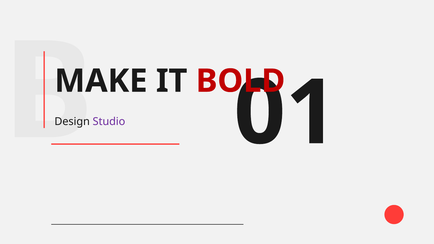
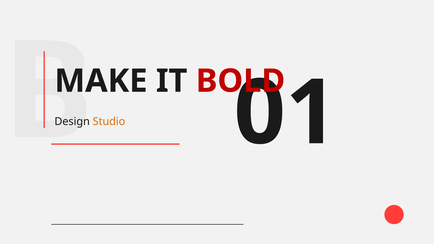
Studio colour: purple -> orange (109, 122)
